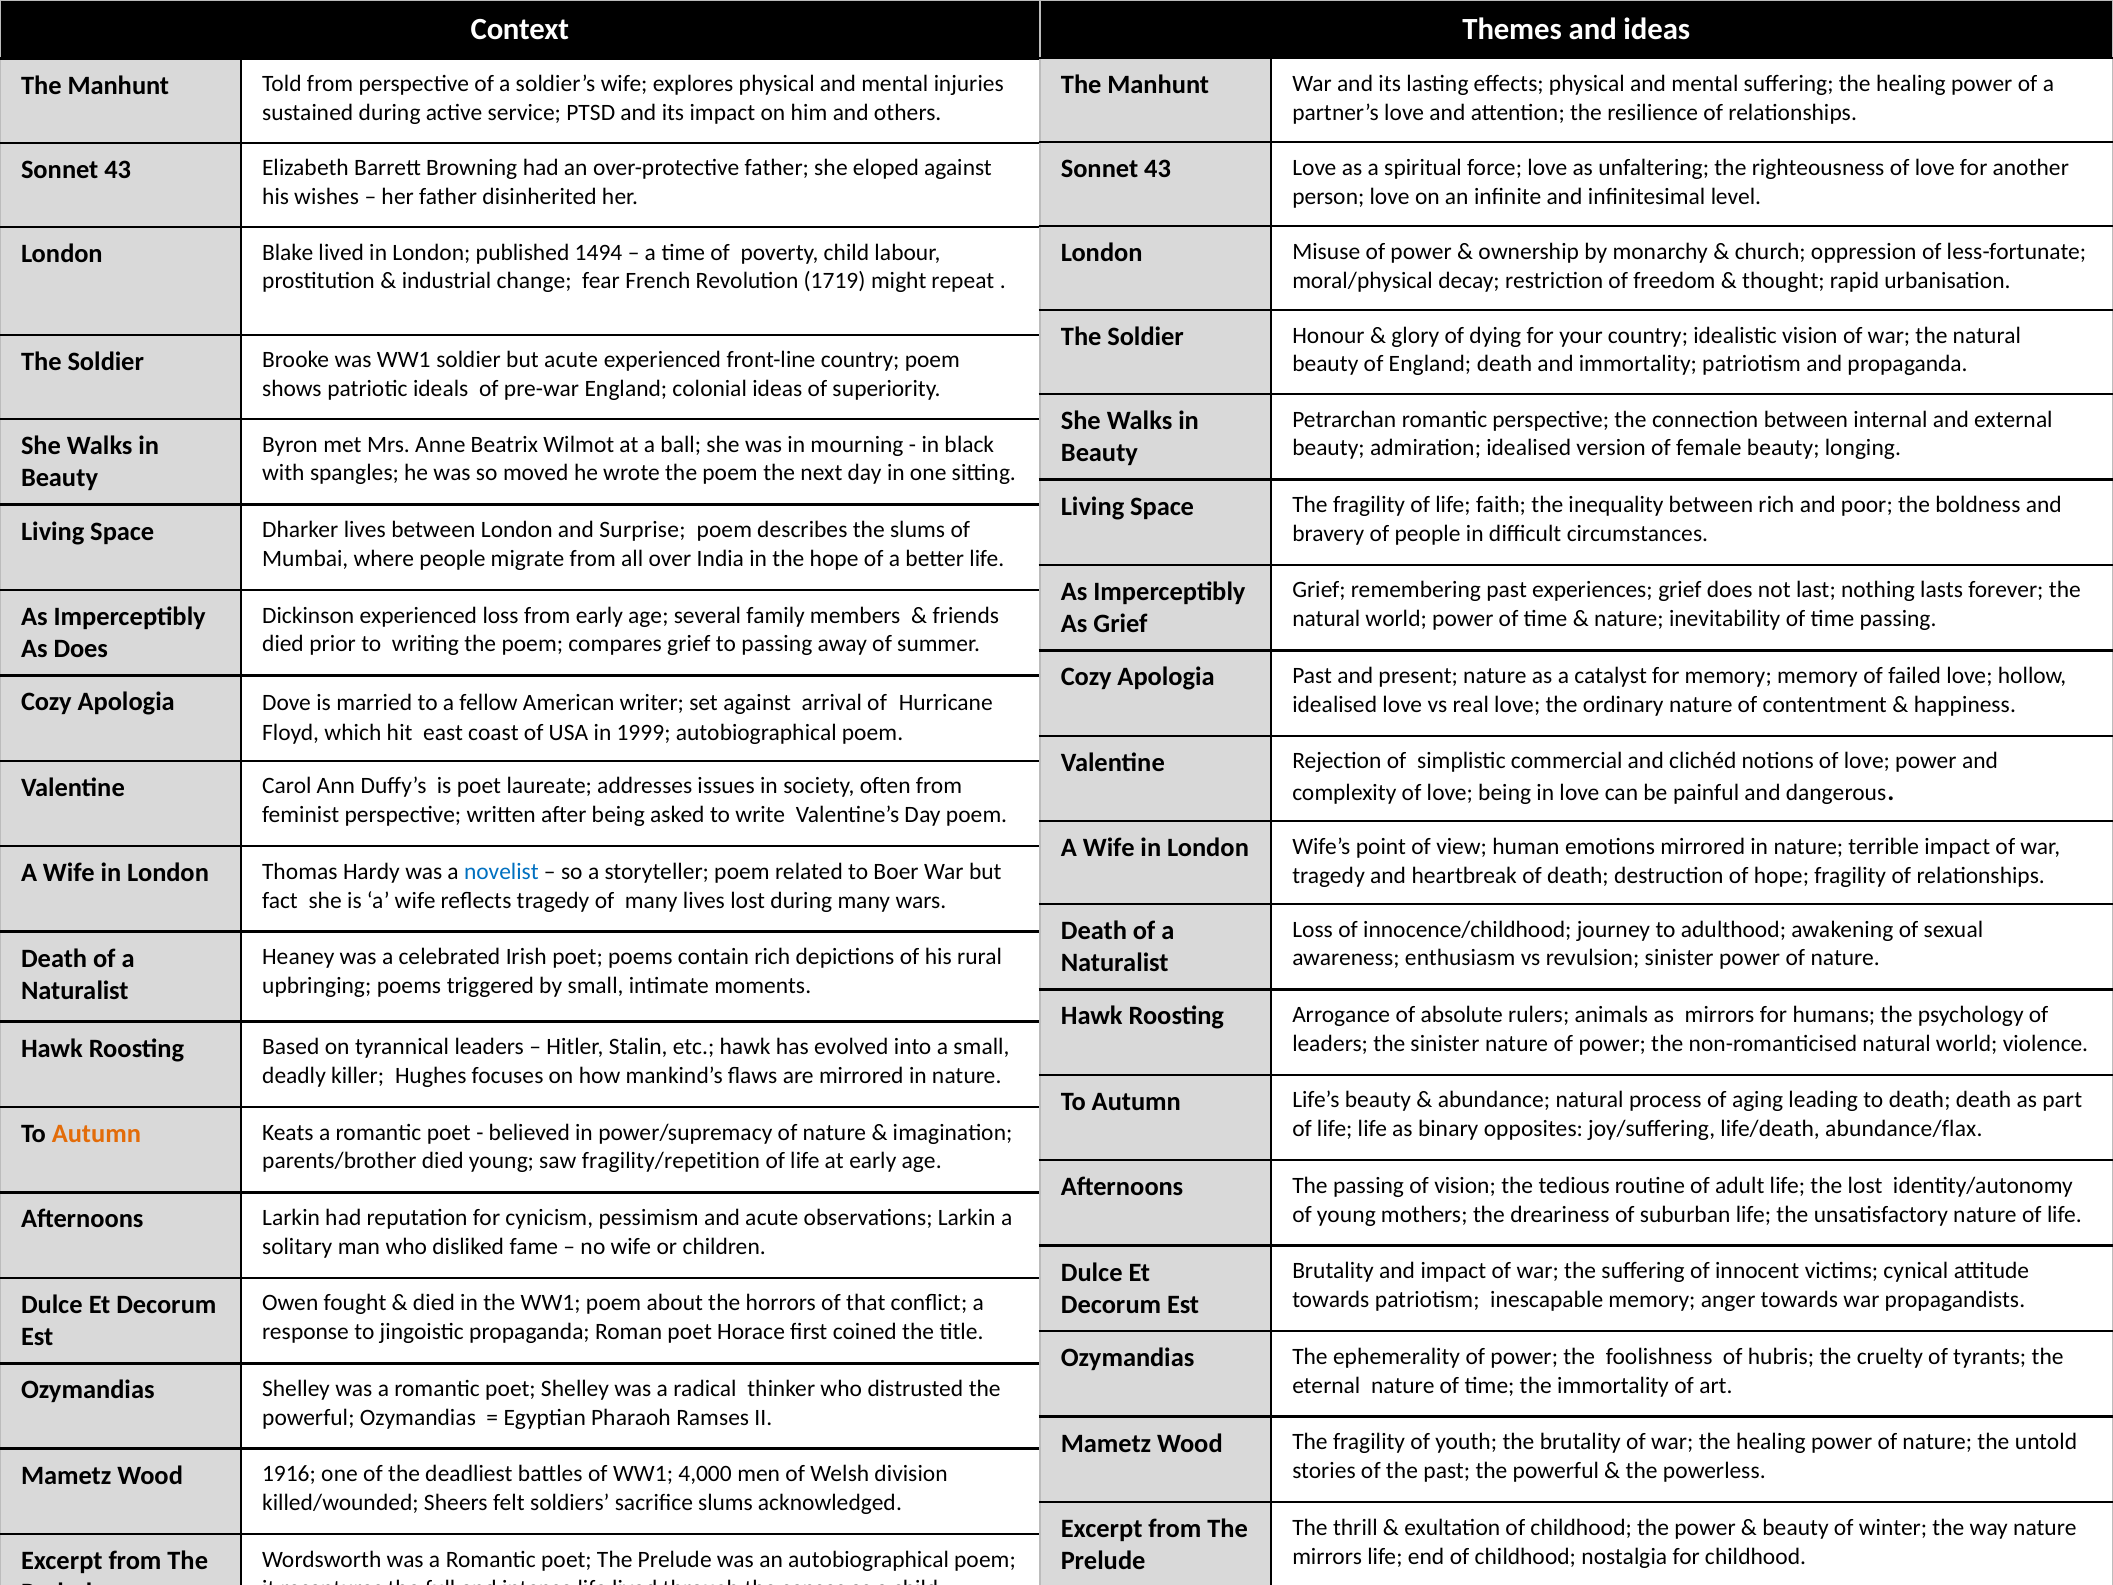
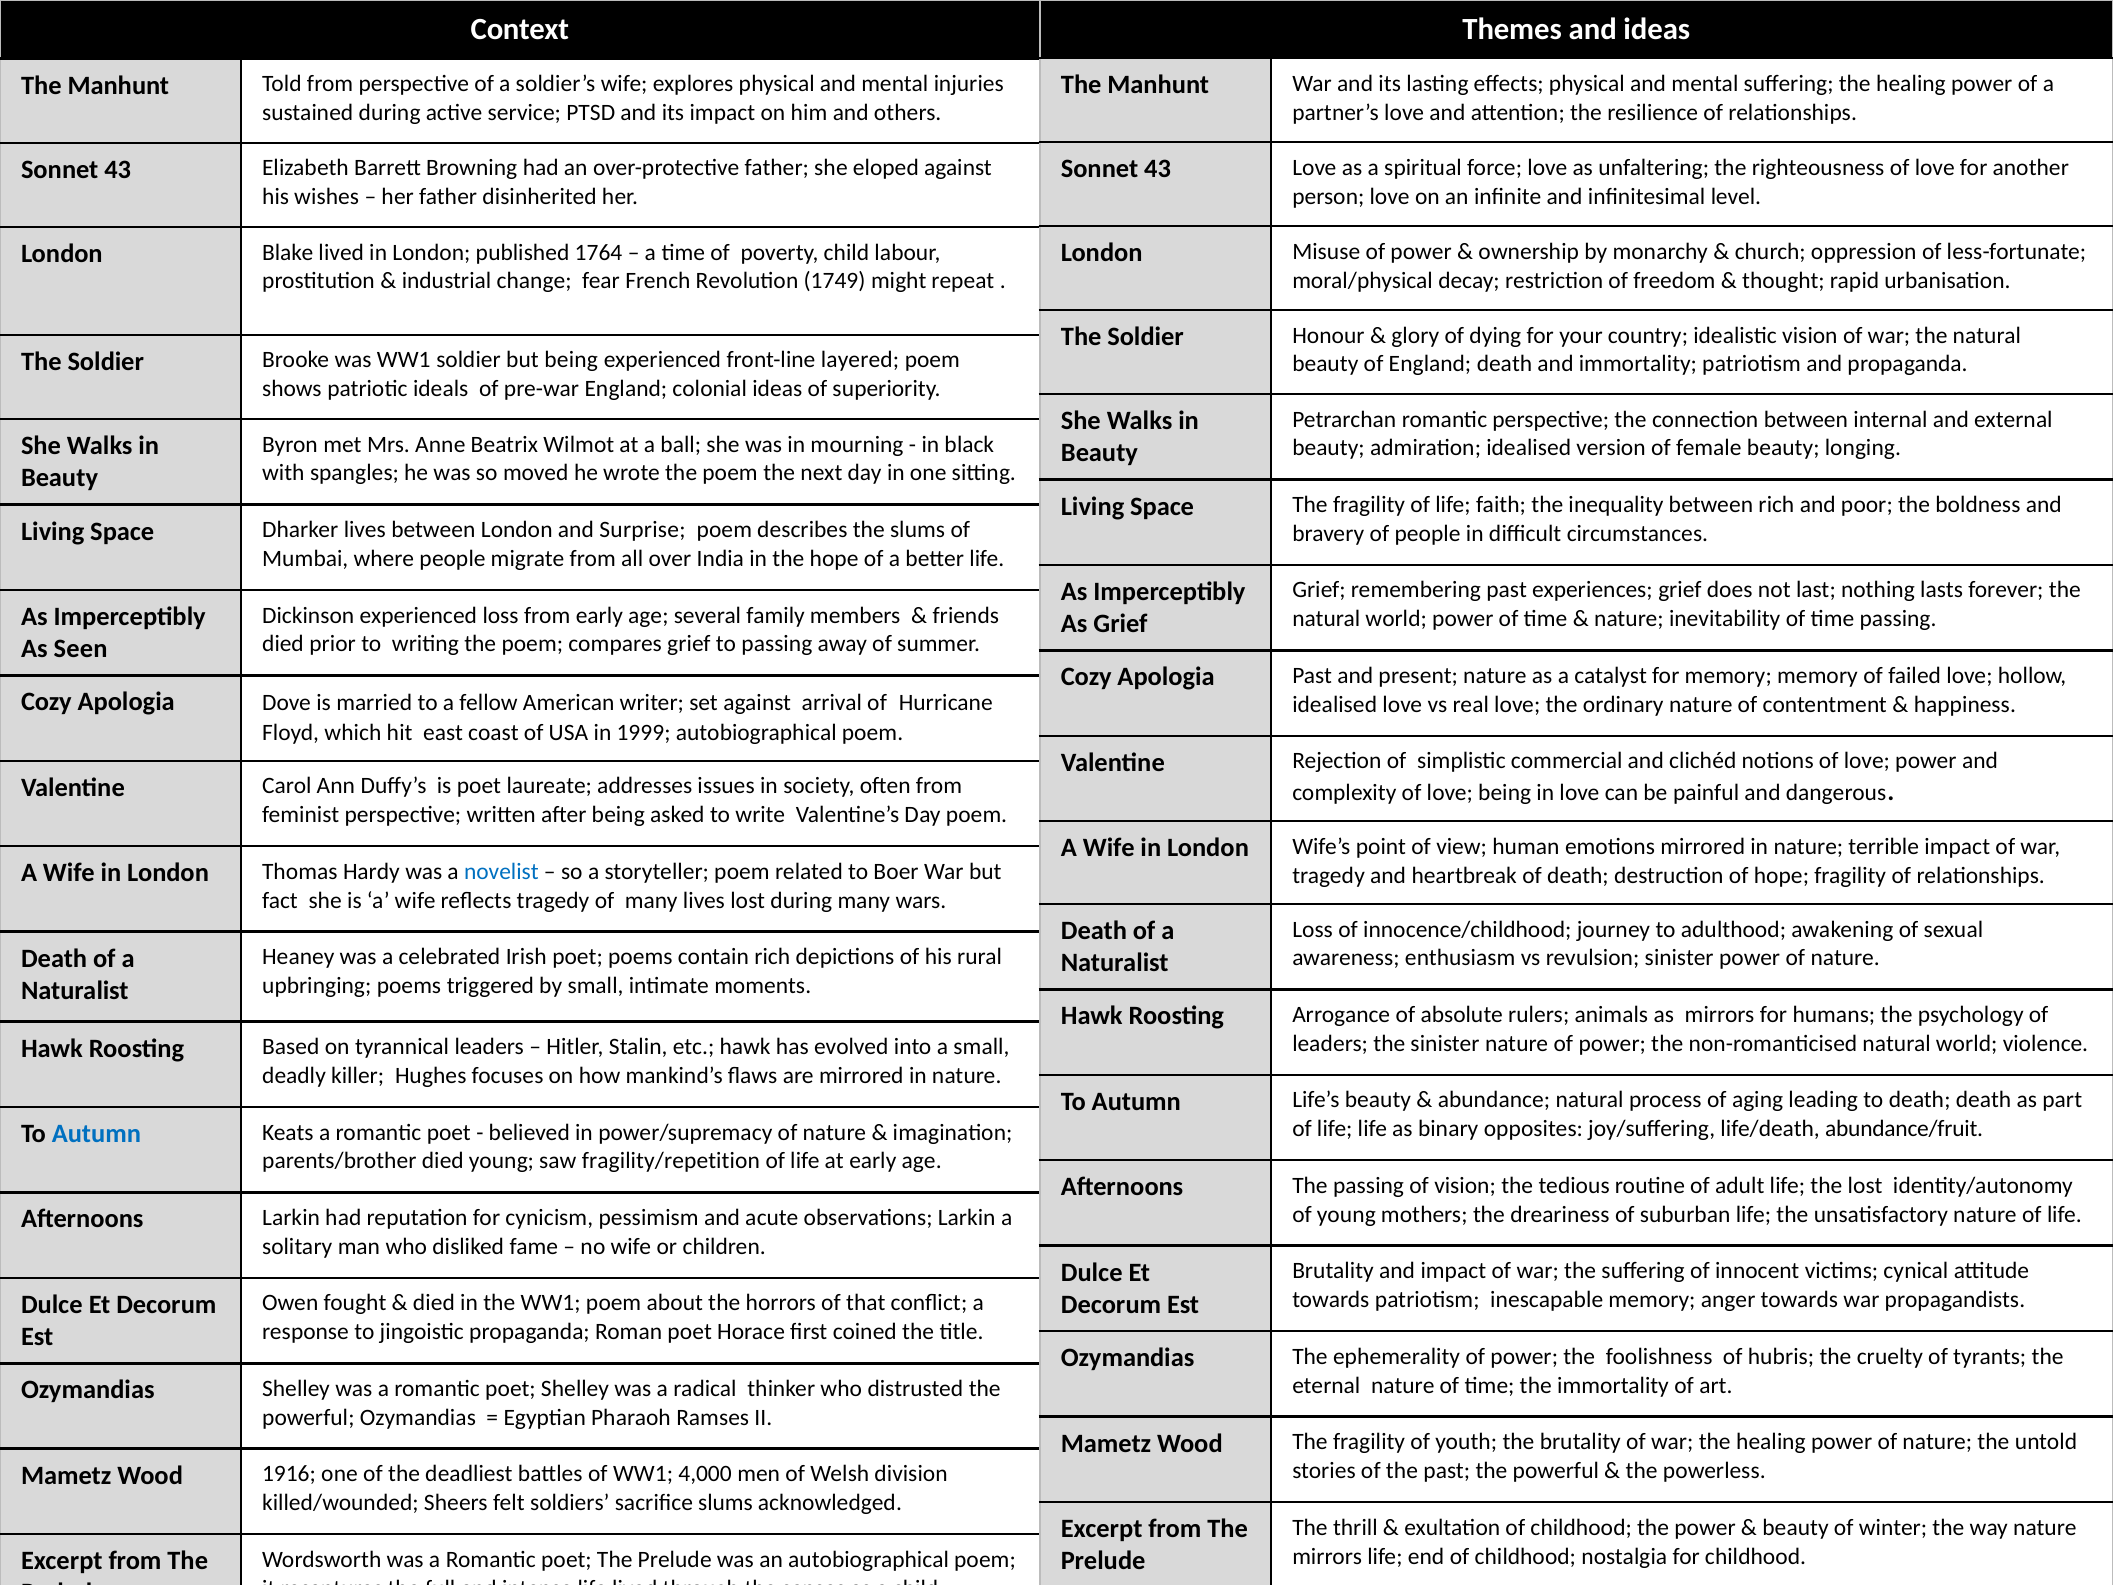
1494: 1494 -> 1764 (599, 252)
1719: 1719 -> 1749 (835, 281)
but acute: acute -> being (571, 360)
front-line country: country -> layered (860, 360)
As Does: Does -> Seen (81, 649)
abundance/flax: abundance/flax -> abundance/fruit (1904, 1129)
Autumn colour: orange -> blue (96, 1134)
